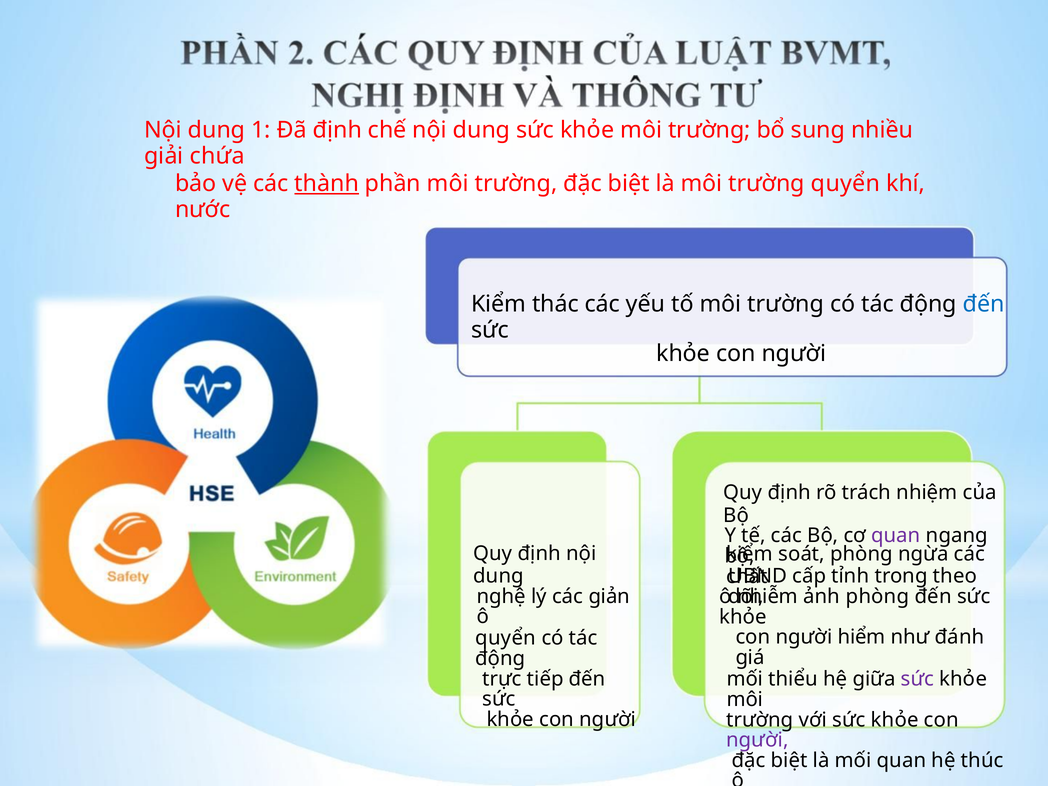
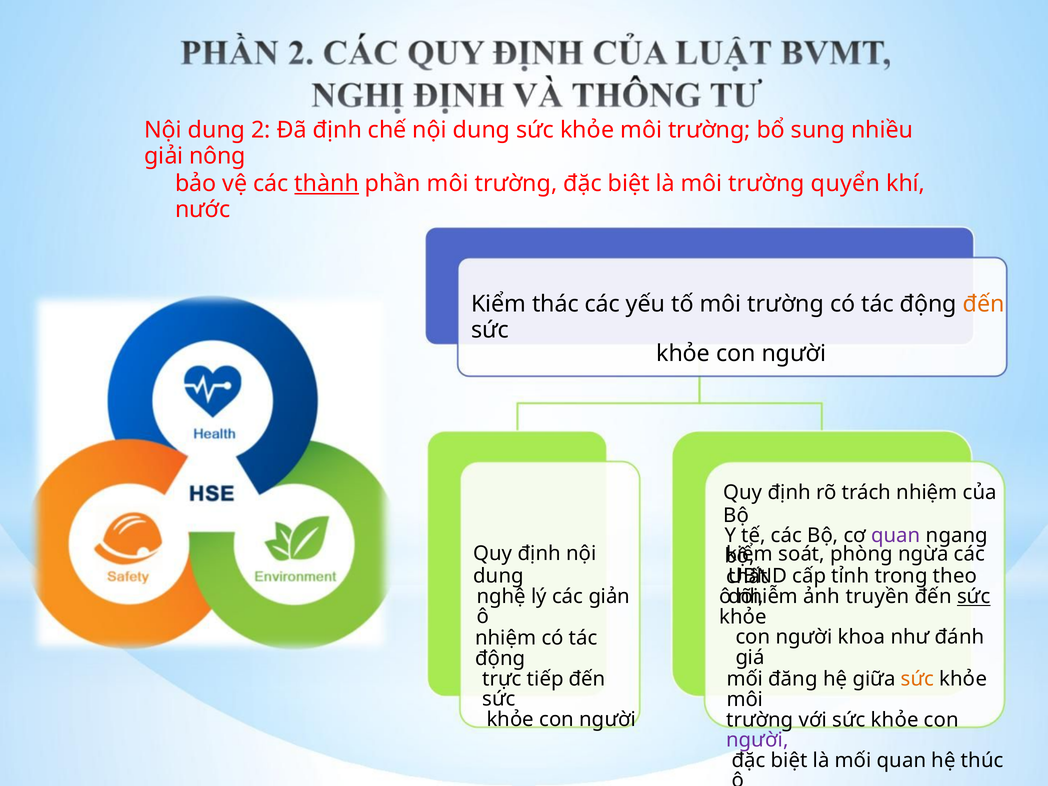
1: 1 -> 2 (261, 130)
chứa: chứa -> nông (218, 156)
đến colour: blue -> orange (984, 304)
ảnh phòng: phòng -> truyền (877, 597)
sức underline: none -> present (974, 597)
hiểm: hiểm -> khoa (861, 637)
quyển: quyển -> nhiệm (506, 638)
thiểu: thiểu -> đăng (793, 679)
sức colour: purple -> orange (918, 679)
